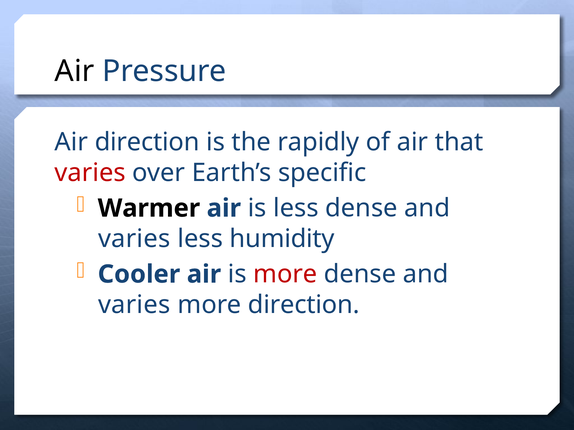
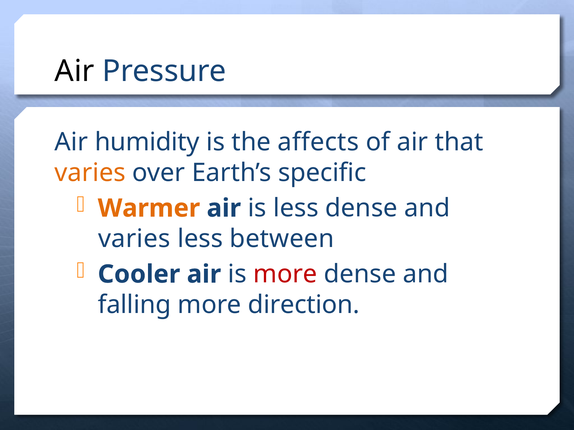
Air direction: direction -> humidity (147, 142)
rapidly: rapidly -> affects (318, 142)
varies colour: red -> orange (90, 173)
Warmer colour: black -> orange (149, 208)
humidity: humidity -> between (282, 239)
varies: varies -> falling (134, 305)
